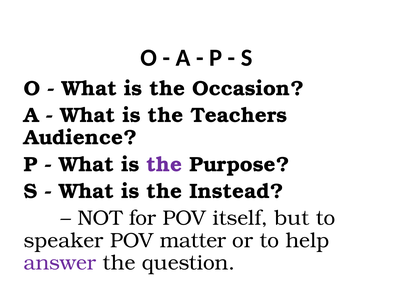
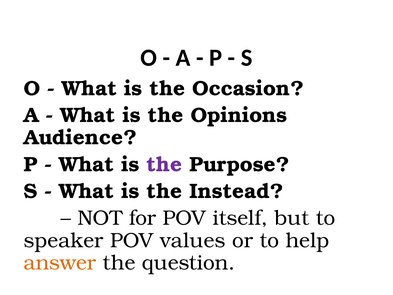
Teachers: Teachers -> Opinions (239, 115)
matter: matter -> values (193, 240)
answer colour: purple -> orange (60, 263)
